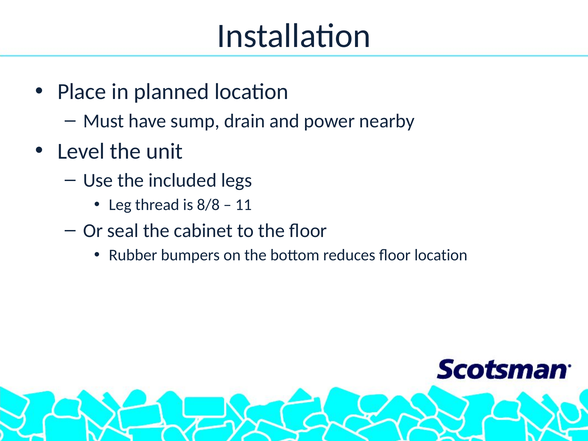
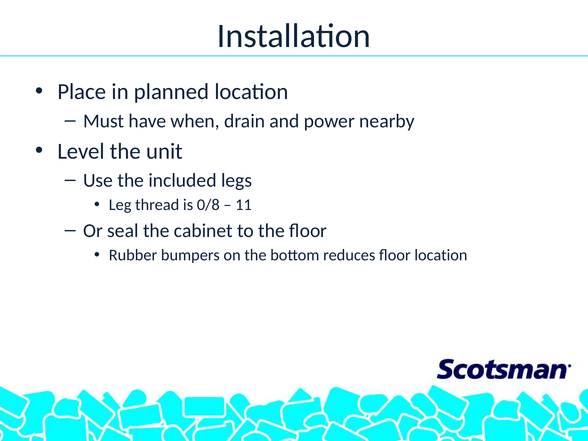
sump: sump -> when (195, 121)
8/8: 8/8 -> 0/8 (208, 205)
